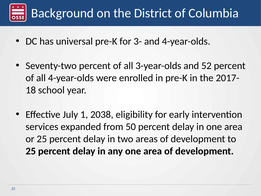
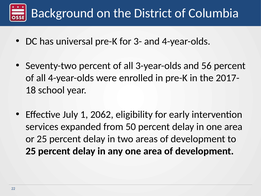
52: 52 -> 56 (206, 66)
2038: 2038 -> 2062 (102, 114)
